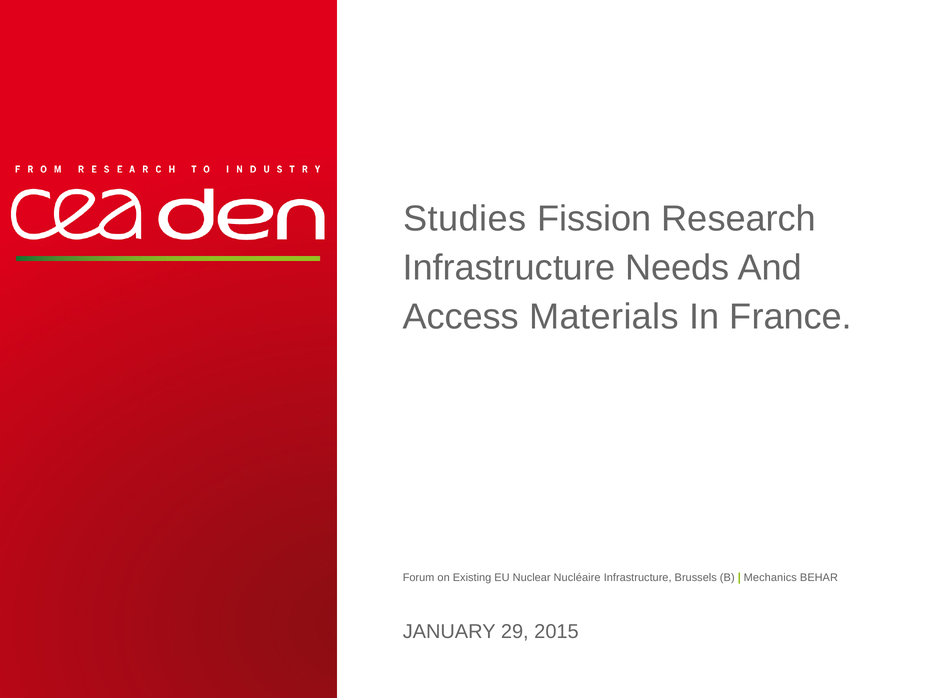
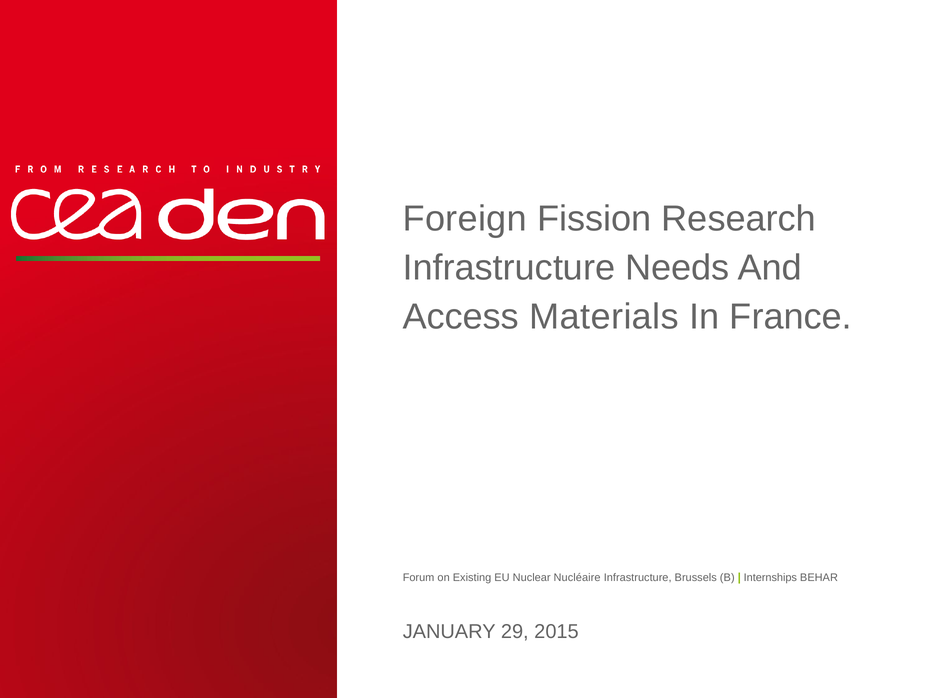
Studies: Studies -> Foreign (465, 219)
Mechanics: Mechanics -> Internships (770, 577)
